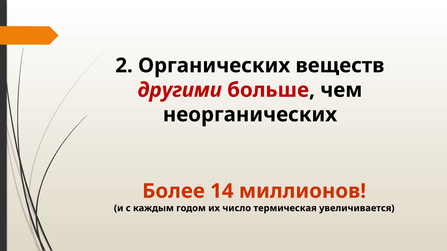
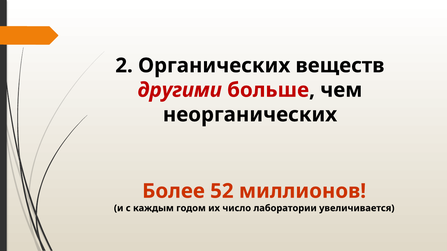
14: 14 -> 52 (222, 191)
термическая: термическая -> лаборатории (285, 208)
